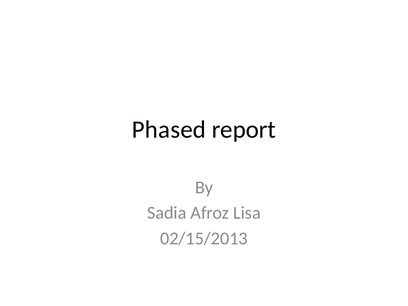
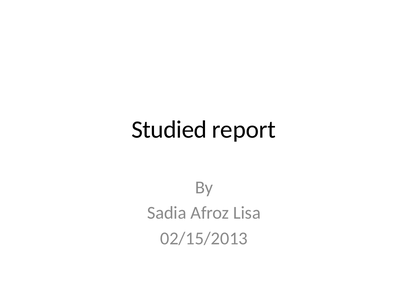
Phased: Phased -> Studied (169, 130)
